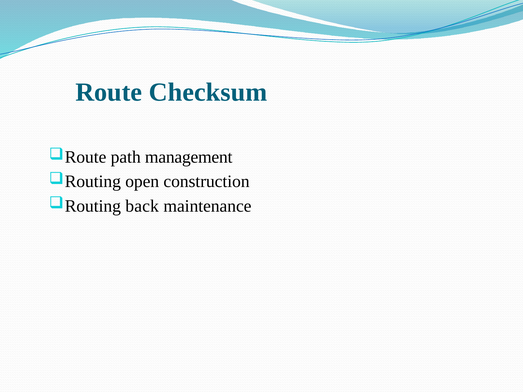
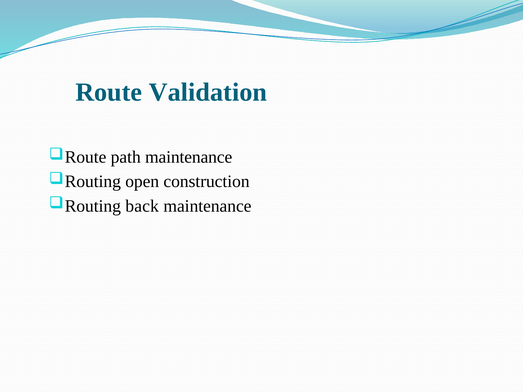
Checksum: Checksum -> Validation (208, 92)
path management: management -> maintenance (189, 157)
